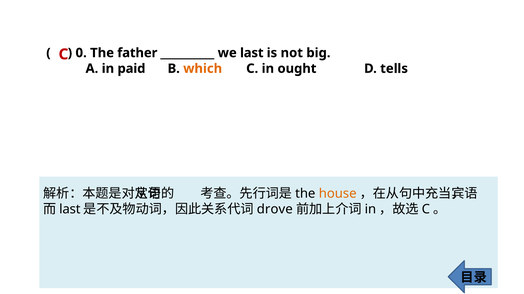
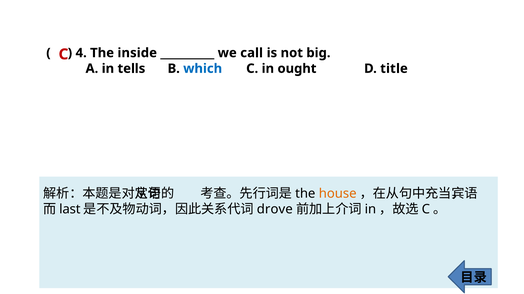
0: 0 -> 4 (81, 53)
father: father -> inside (137, 53)
we last: last -> call (252, 53)
paid: paid -> tells (131, 69)
which colour: orange -> blue (203, 69)
tells: tells -> title (394, 69)
